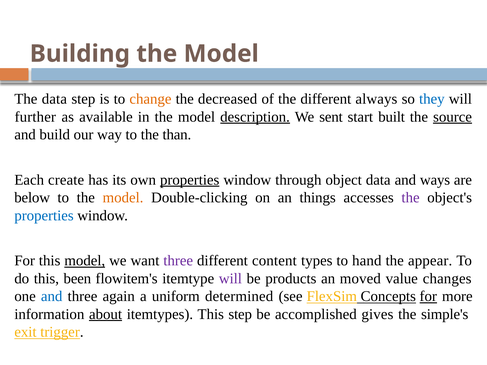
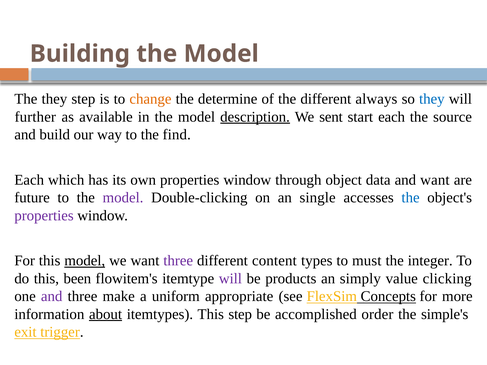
The data: data -> they (54, 99)
decreased: decreased -> determine (228, 99)
start built: built -> each (392, 117)
source underline: present -> none (453, 117)
than: than -> find (177, 135)
create: create -> which (66, 180)
properties underline: present -> none (190, 180)
and ways: ways -> want (435, 180)
below: below -> future (32, 198)
model colour: orange -> purple (123, 198)
things: things -> single (318, 198)
the colour: purple -> blue (411, 198)
properties colour: blue -> purple (44, 216)
hand: hand -> must (367, 261)
appear: appear -> integer (430, 261)
moved: moved -> simply (360, 279)
changes: changes -> clicking (447, 279)
and colour: blue -> purple (52, 297)
again: again -> make (119, 297)
determined: determined -> appropriate (239, 297)
for underline: present -> none (428, 297)
gives: gives -> order (377, 314)
